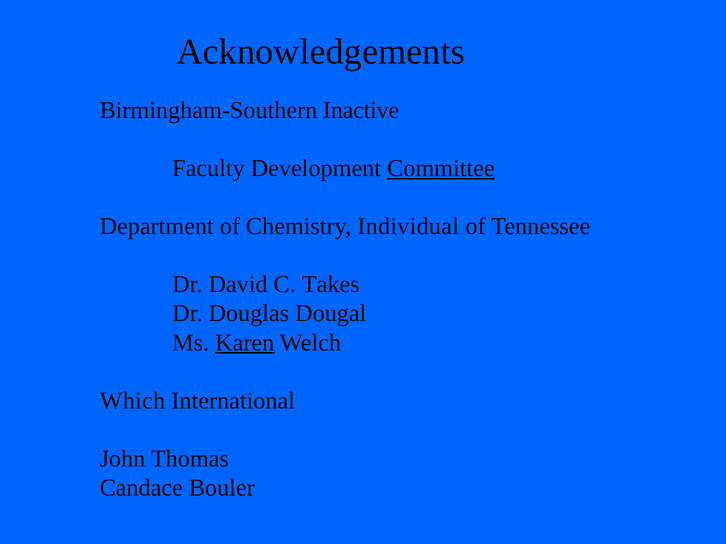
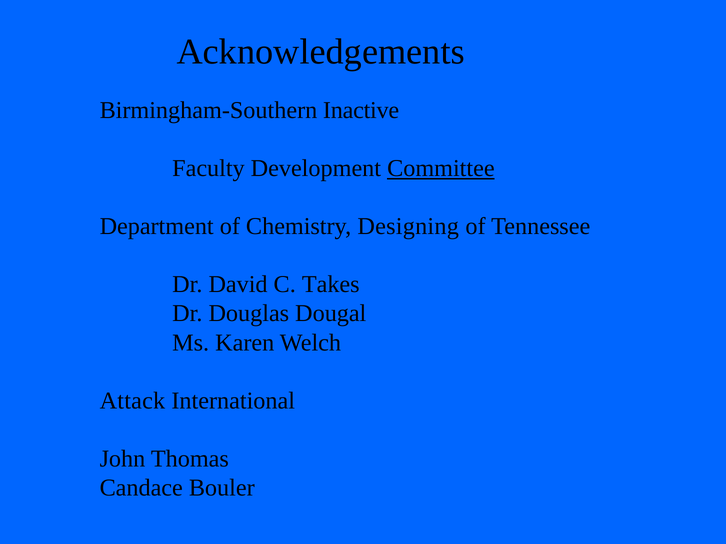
Individual: Individual -> Designing (408, 227)
Karen underline: present -> none (245, 343)
Which: Which -> Attack (132, 401)
